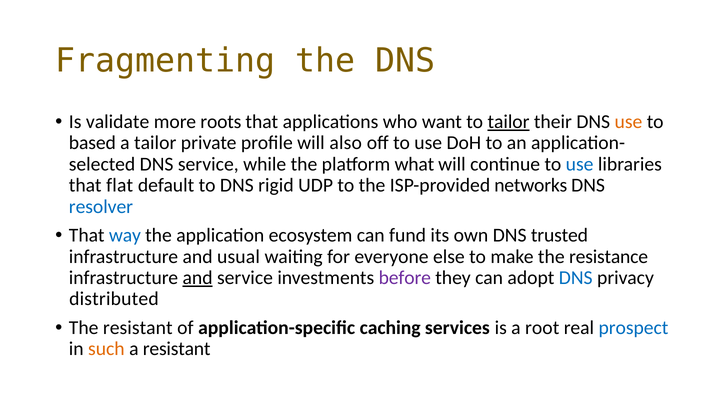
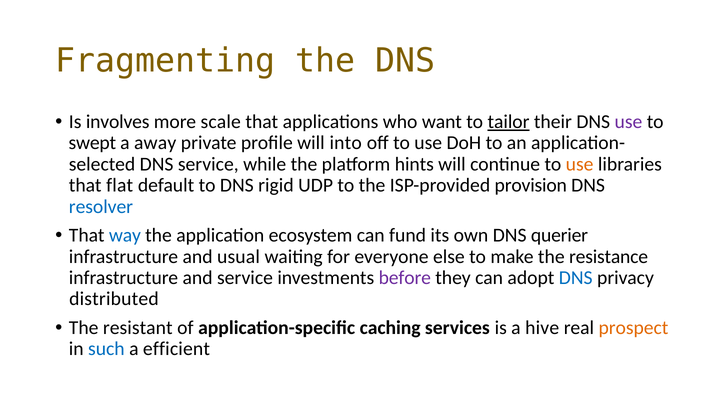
validate: validate -> involves (118, 122)
roots: roots -> scale (221, 122)
use colour: orange -> purple (628, 122)
based: based -> swept (92, 143)
a tailor: tailor -> away (155, 143)
also: also -> into (346, 143)
what: what -> hints (414, 164)
use colour: blue -> orange (580, 164)
networks: networks -> provision (531, 185)
trusted: trusted -> querier (559, 235)
and underline: present -> none (198, 278)
root: root -> hive (542, 328)
prospect colour: blue -> orange (633, 328)
such colour: orange -> blue (106, 349)
a resistant: resistant -> efficient (176, 349)
